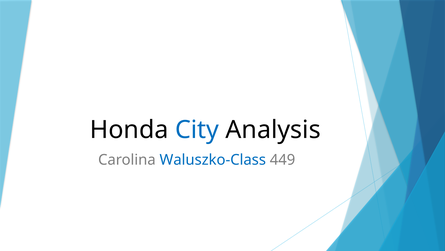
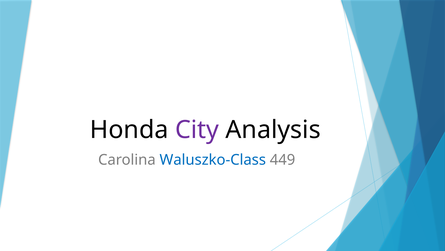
City colour: blue -> purple (197, 129)
